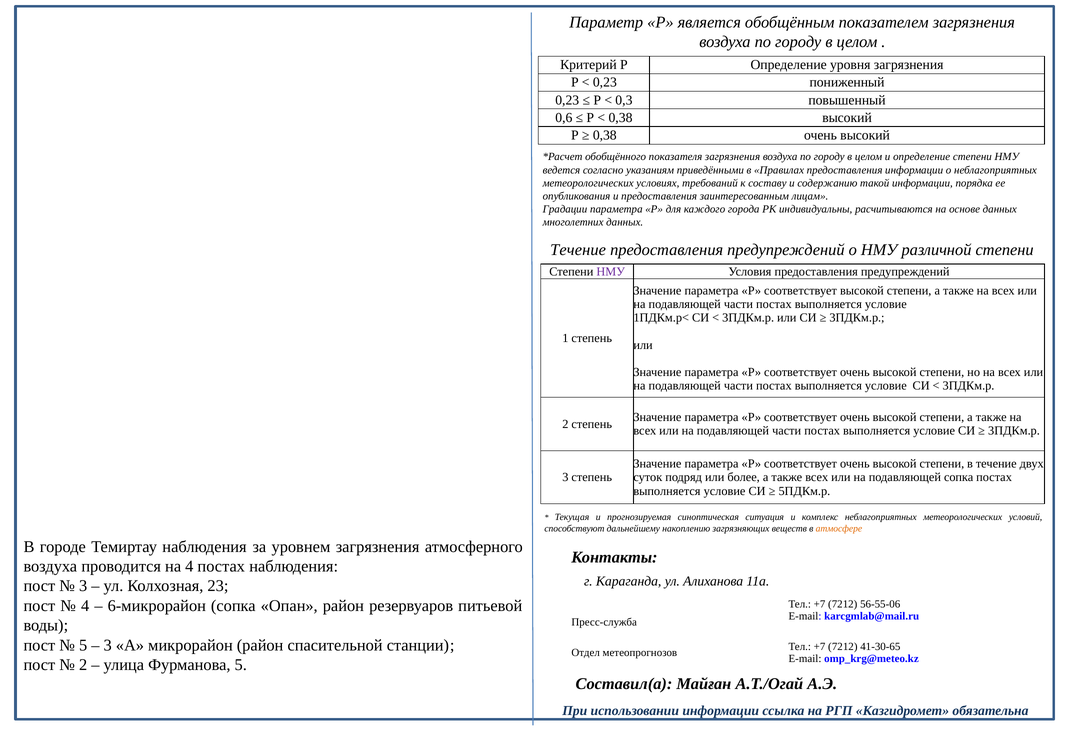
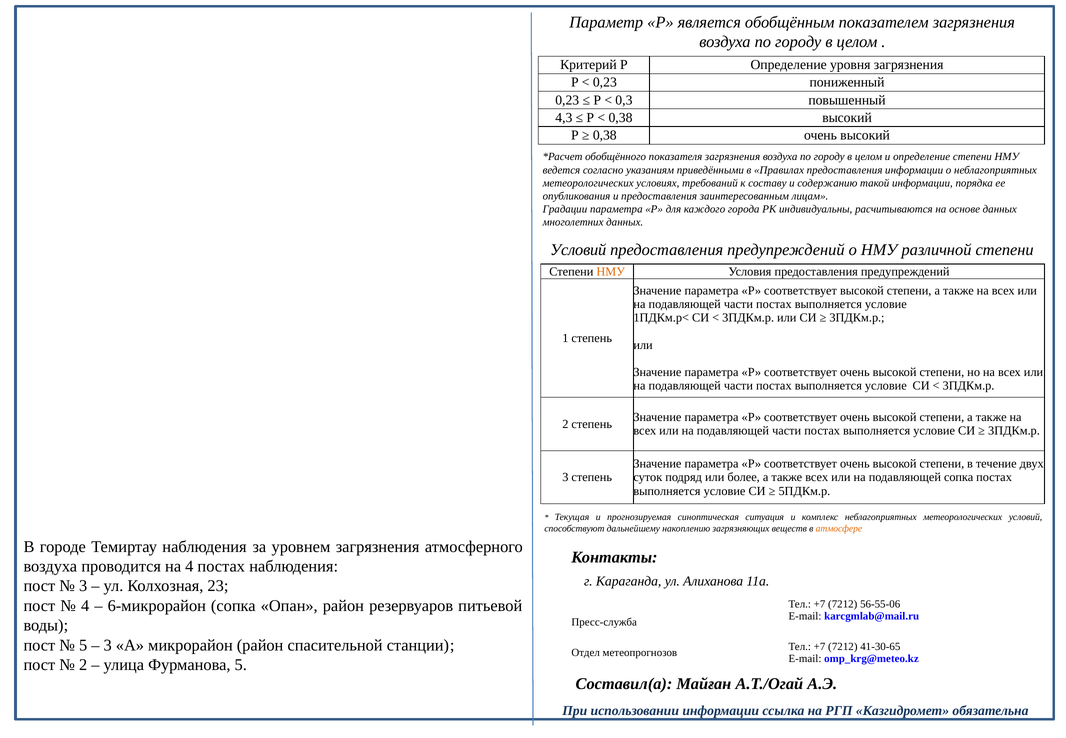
0,6: 0,6 -> 4,3 (564, 118)
Течение: Течение -> Условий (578, 250)
НМУ colour: purple -> orange (611, 272)
